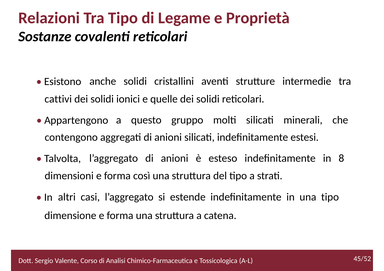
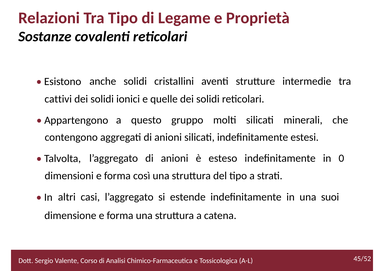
8: 8 -> 0 (341, 159)
una tipo: tipo -> suoi (330, 197)
